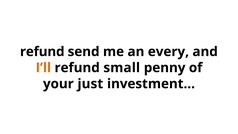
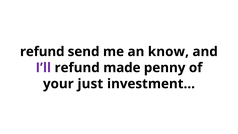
every: every -> know (168, 52)
I’ll colour: orange -> purple (43, 68)
small: small -> made (122, 68)
